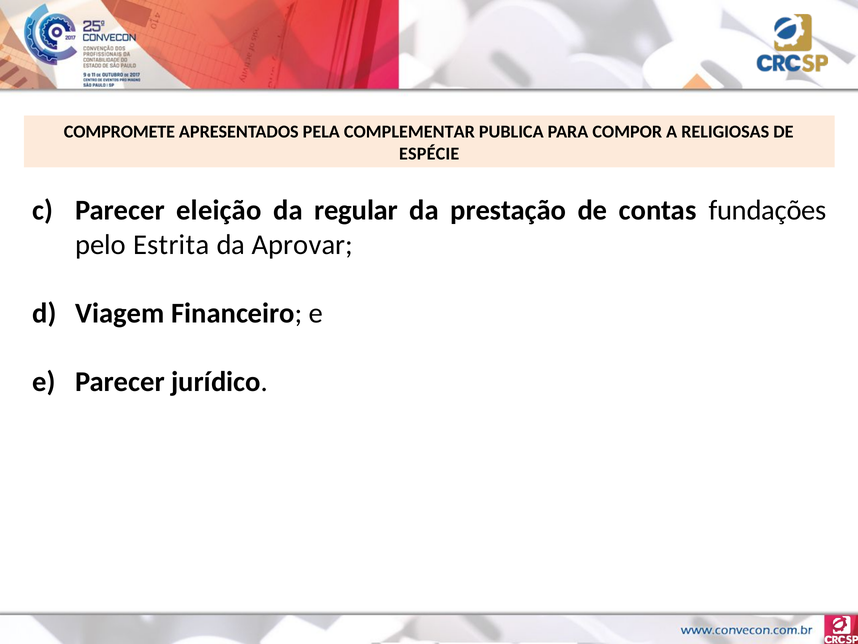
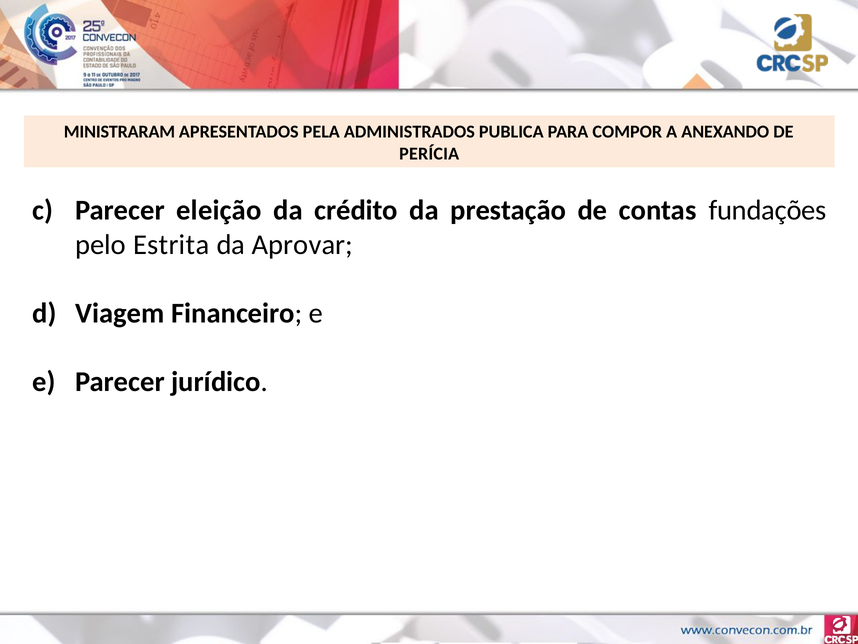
COMPROMETE: COMPROMETE -> MINISTRARAM (119, 132)
COMPLEMENTAR: COMPLEMENTAR -> ADMINISTRADOS (409, 132)
RELIGIOSAS: RELIGIOSAS -> ANEXANDO (725, 132)
ESPÉCIE: ESPÉCIE -> PERÍCIA (429, 153)
regular: regular -> crédito (356, 210)
